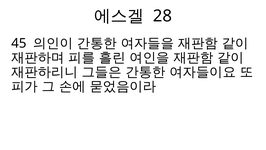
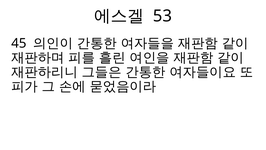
28: 28 -> 53 (162, 16)
